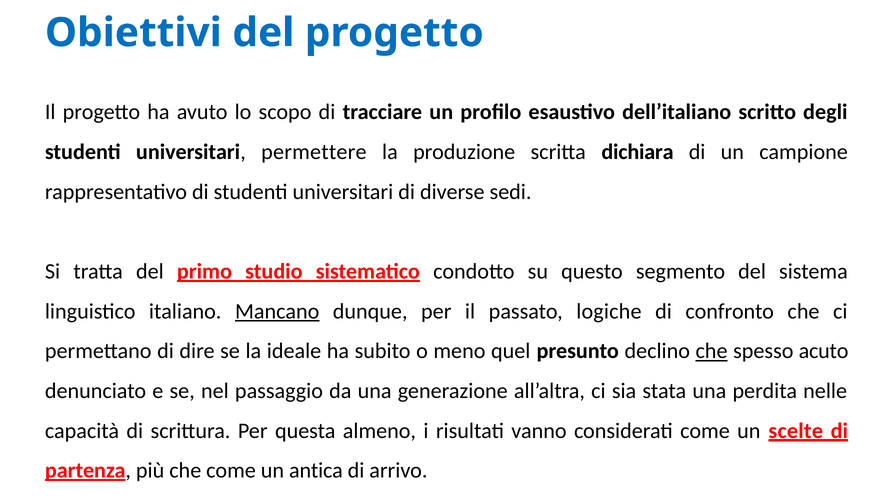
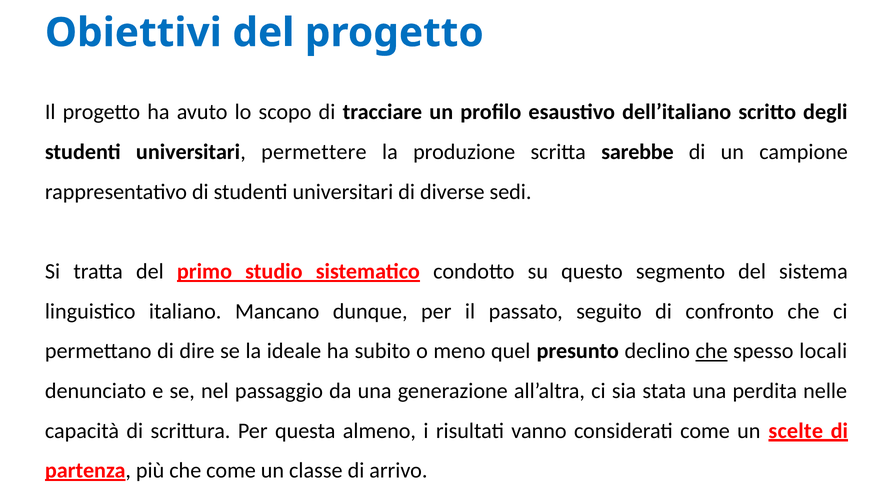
dichiara: dichiara -> sarebbe (638, 152)
Mancano underline: present -> none (277, 311)
logiche: logiche -> seguito (609, 311)
acuto: acuto -> locali (823, 351)
antica: antica -> classe (316, 471)
